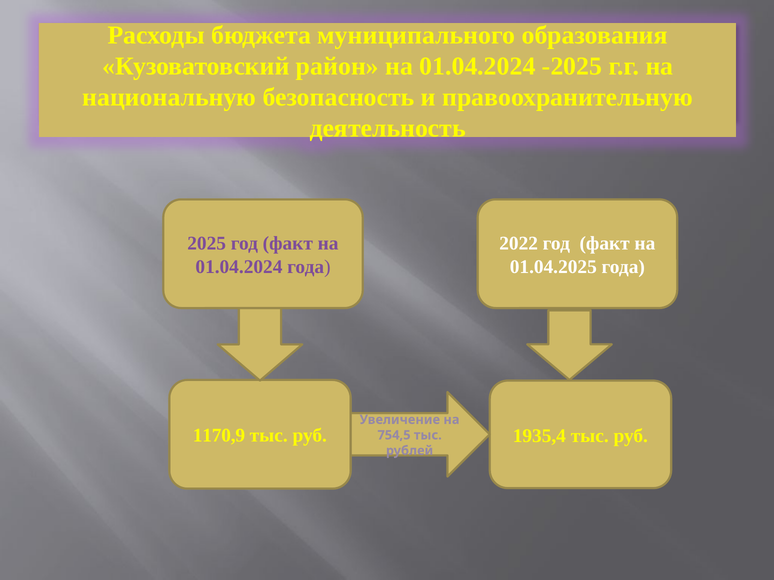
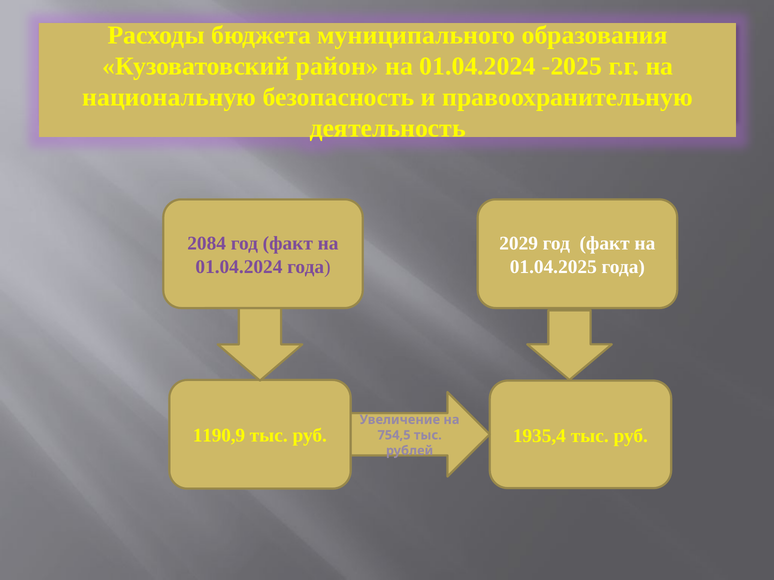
2025: 2025 -> 2084 (207, 244)
2022: 2022 -> 2029 (519, 244)
1170,9: 1170,9 -> 1190,9 (219, 436)
